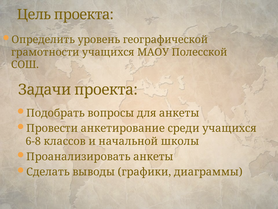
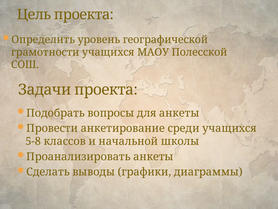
6-8: 6-8 -> 5-8 (33, 141)
